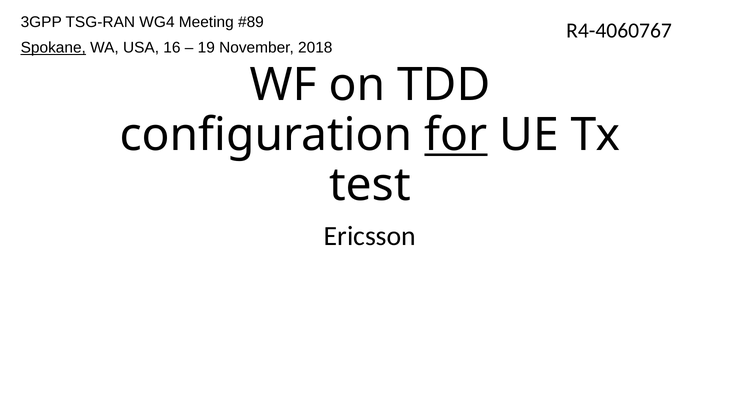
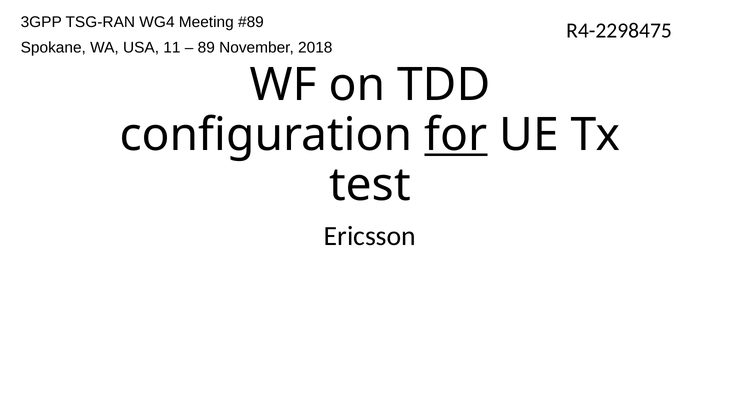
R4-4060767: R4-4060767 -> R4-2298475 (619, 31)
Spokane underline: present -> none (53, 48)
16: 16 -> 11 (172, 48)
19: 19 -> 89 (206, 48)
